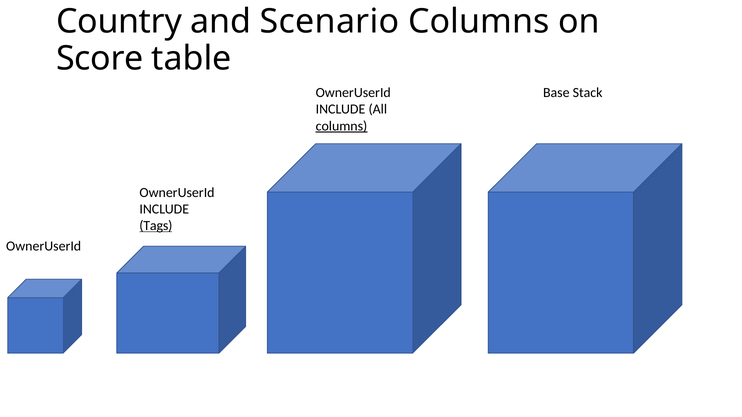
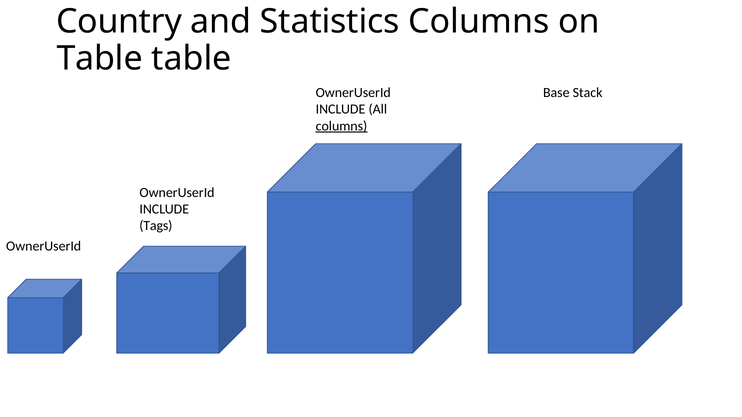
Scenario: Scenario -> Statistics (330, 22)
Score: Score -> Table (100, 58)
Tags underline: present -> none (156, 226)
